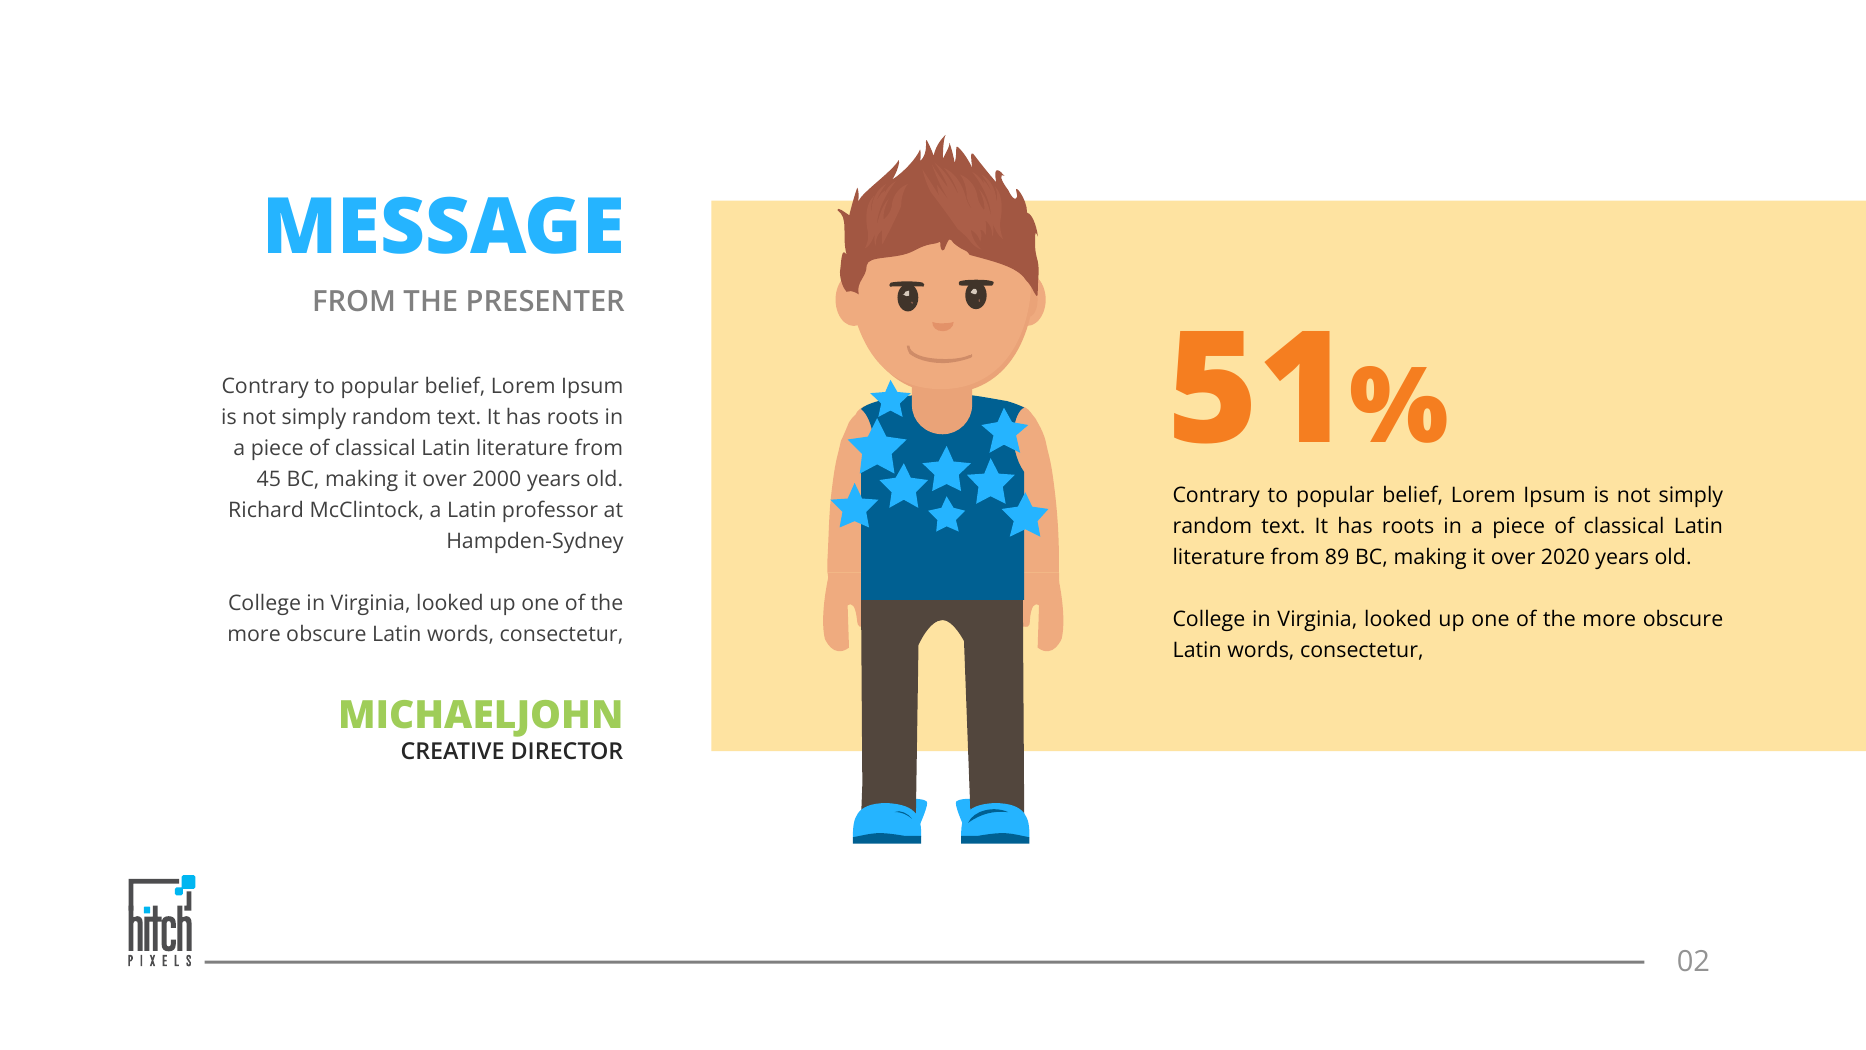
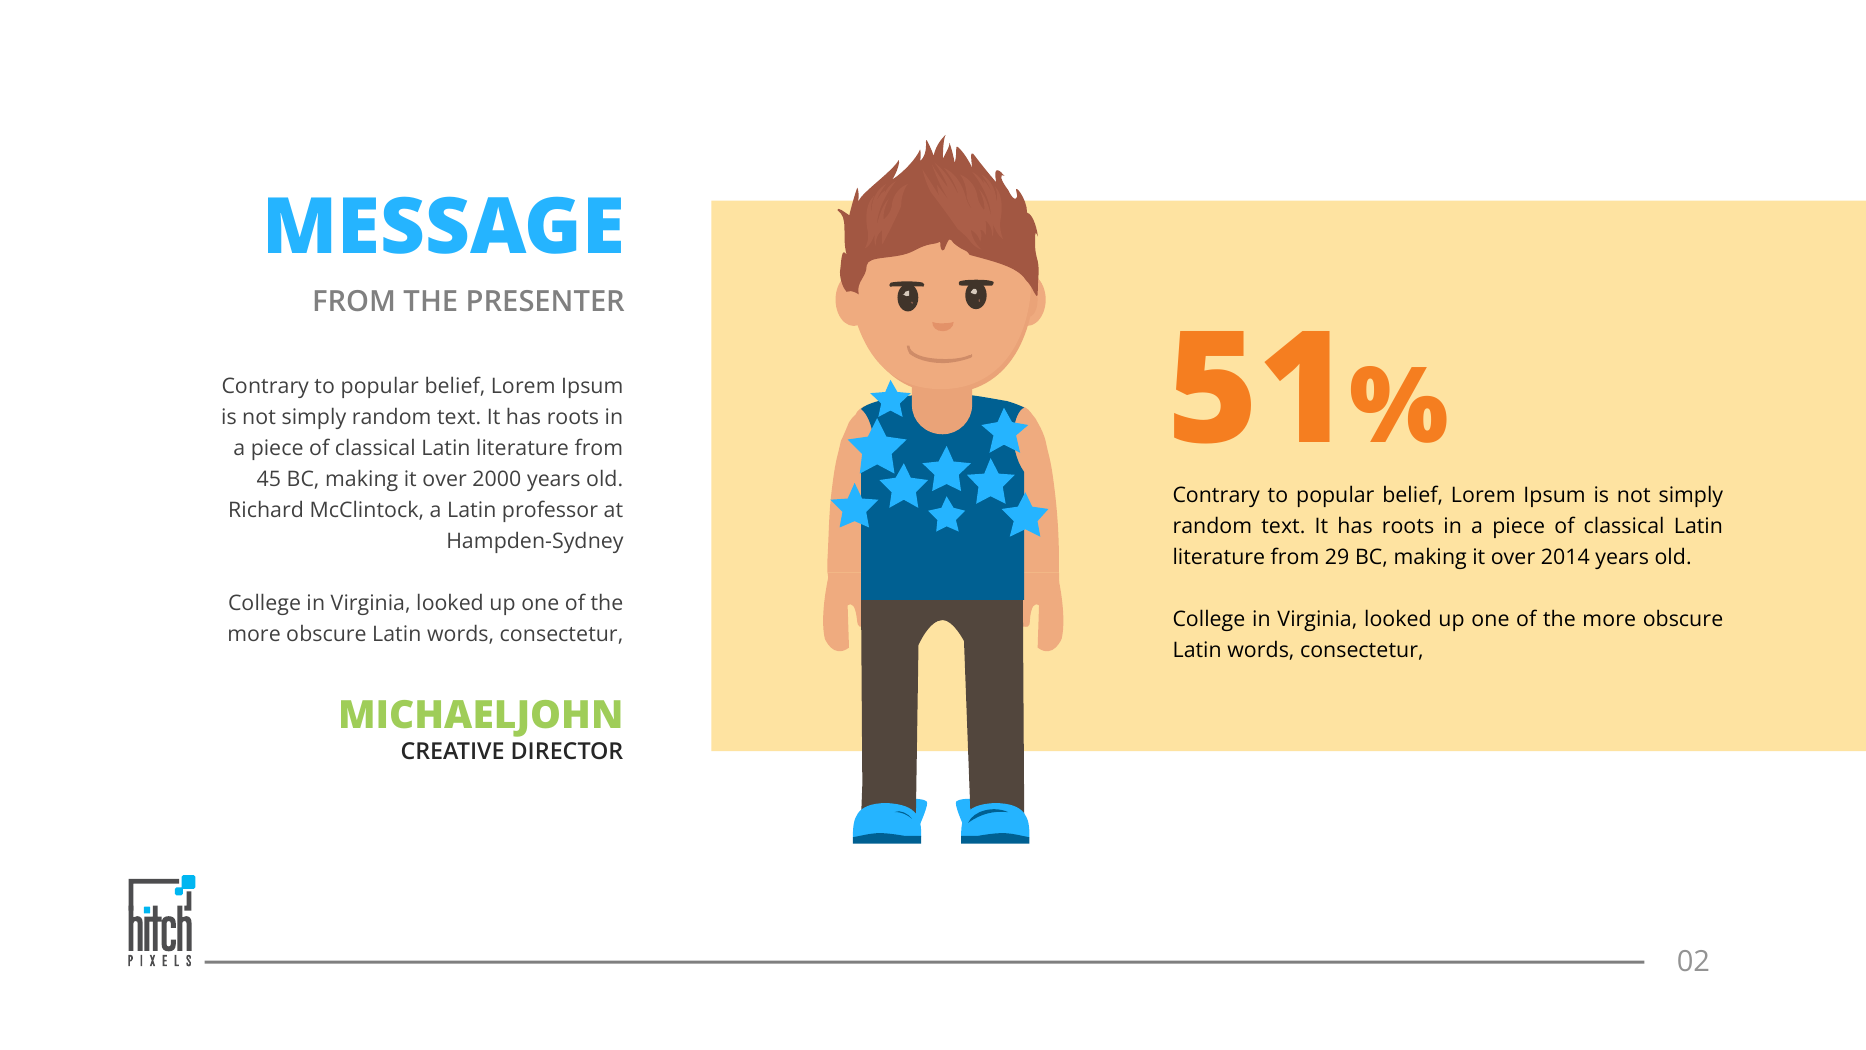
89: 89 -> 29 (1337, 557)
2020: 2020 -> 2014 (1565, 557)
